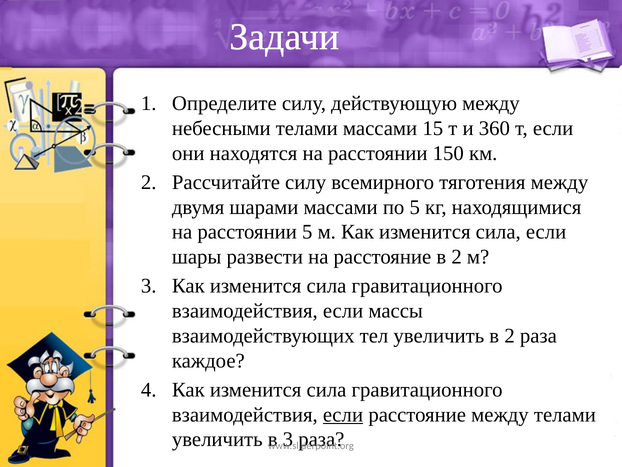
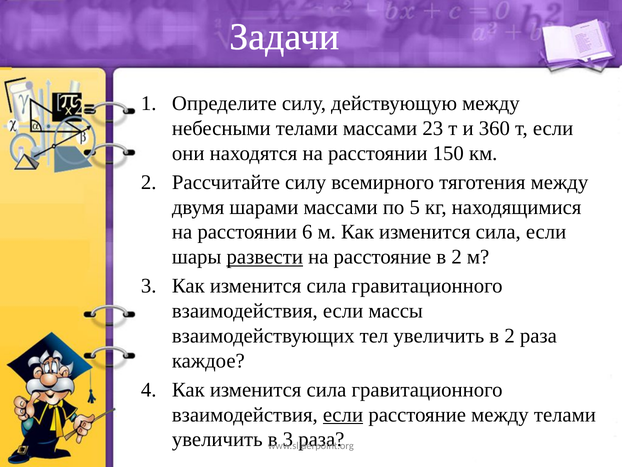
15: 15 -> 23 (433, 128)
расстоянии 5: 5 -> 6 (307, 232)
развести underline: none -> present (265, 257)
